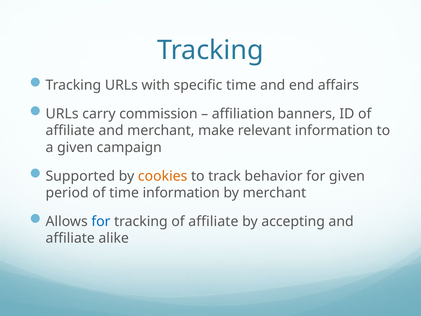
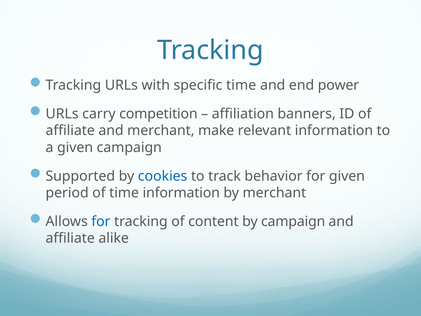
affairs: affairs -> power (338, 85)
commission: commission -> competition (158, 114)
cookies colour: orange -> blue (163, 176)
tracking of affiliate: affiliate -> content (213, 221)
by accepting: accepting -> campaign (293, 221)
